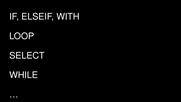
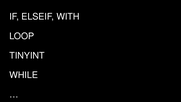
SELECT: SELECT -> TINYINT (27, 56)
